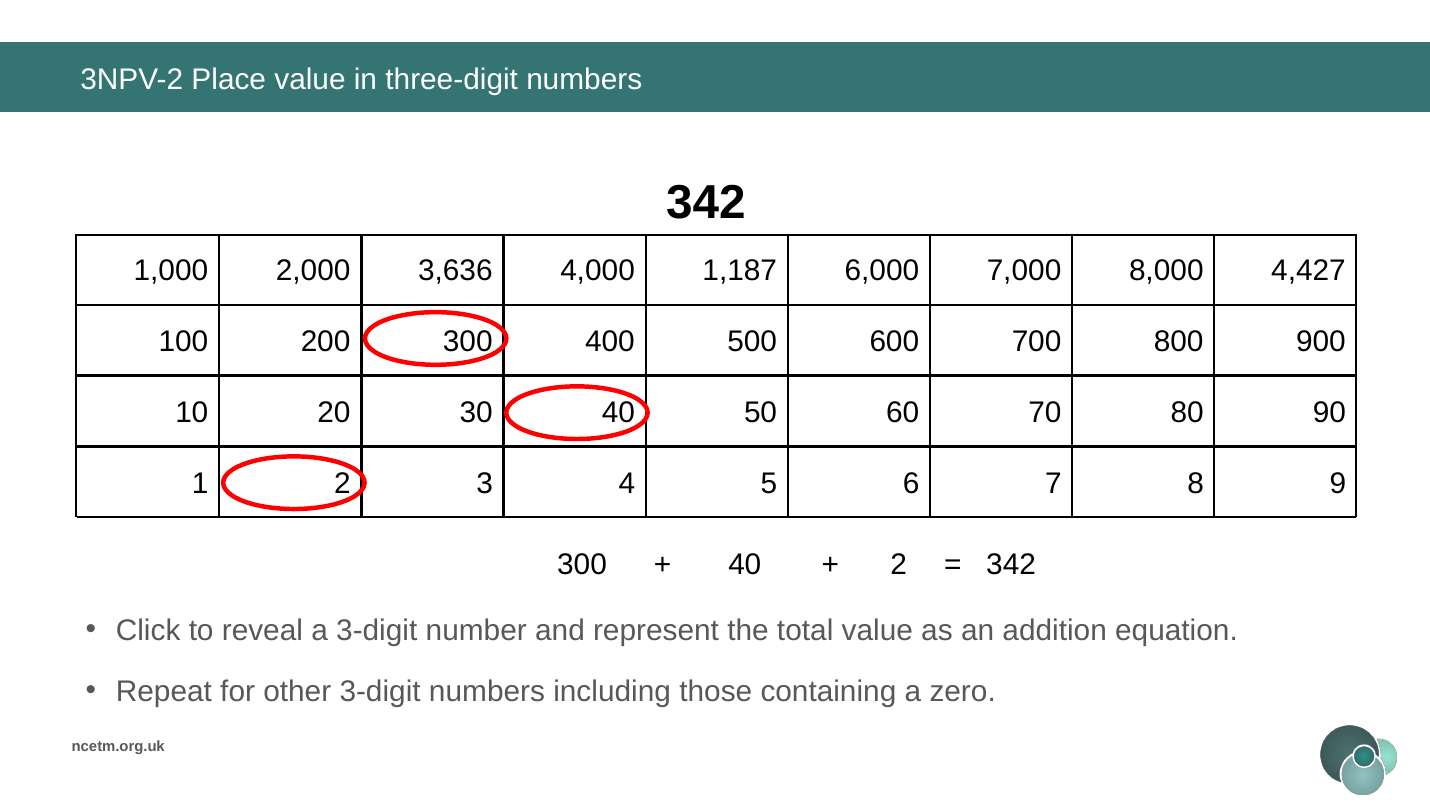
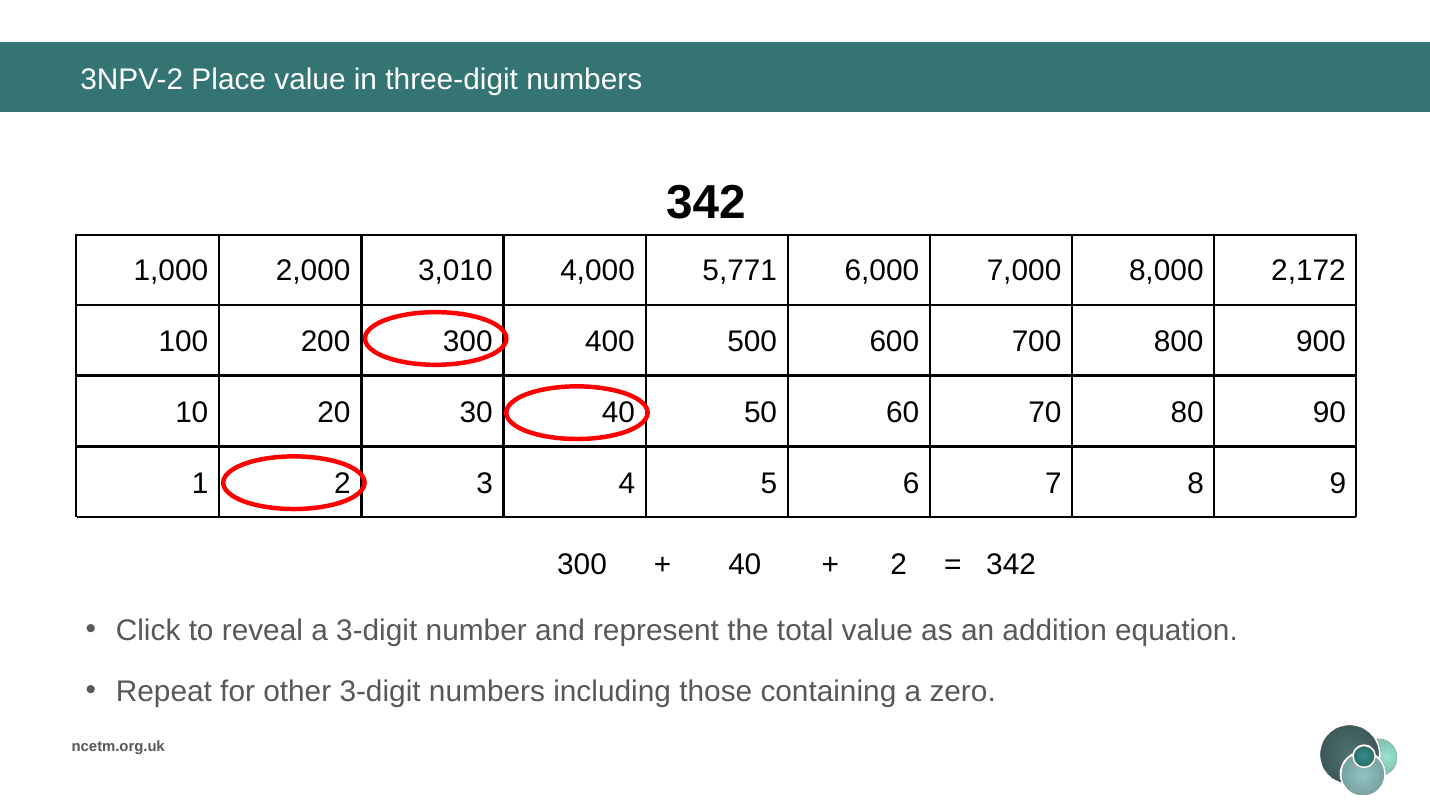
3,636: 3,636 -> 3,010 (455, 271)
1,187: 1,187 -> 5,771 (740, 271)
4,427: 4,427 -> 2,172 (1309, 271)
